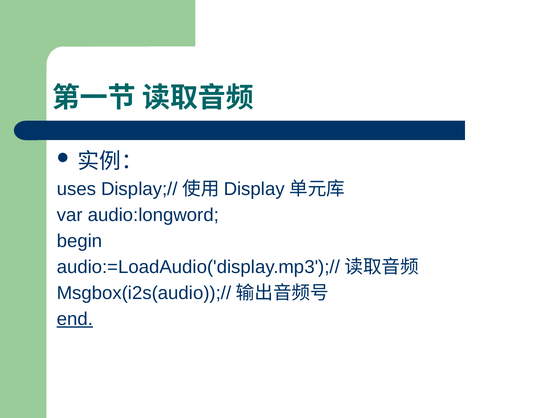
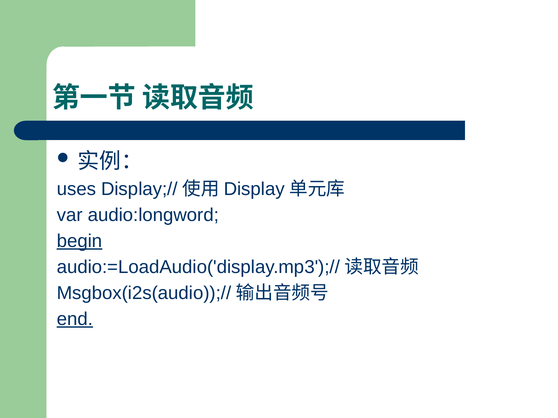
begin underline: none -> present (79, 241)
